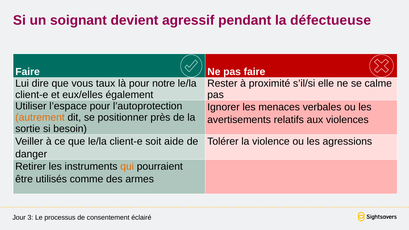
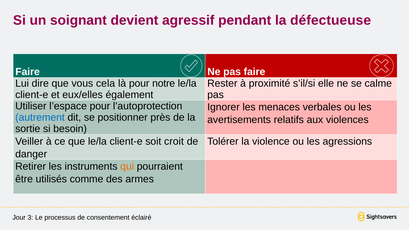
taux: taux -> cela (106, 83)
autrement colour: orange -> blue (40, 118)
aide: aide -> croit (174, 141)
